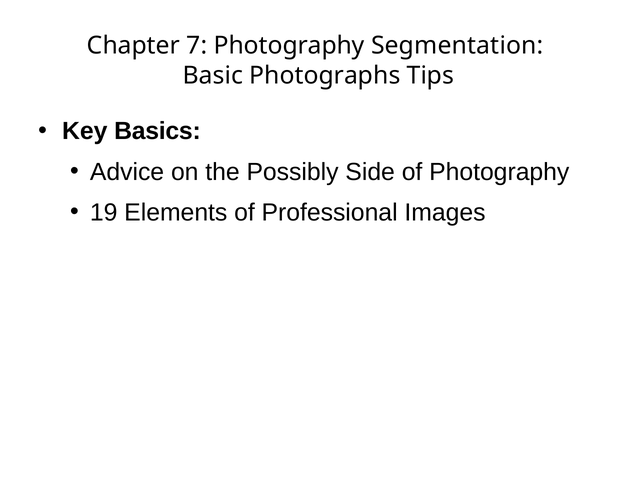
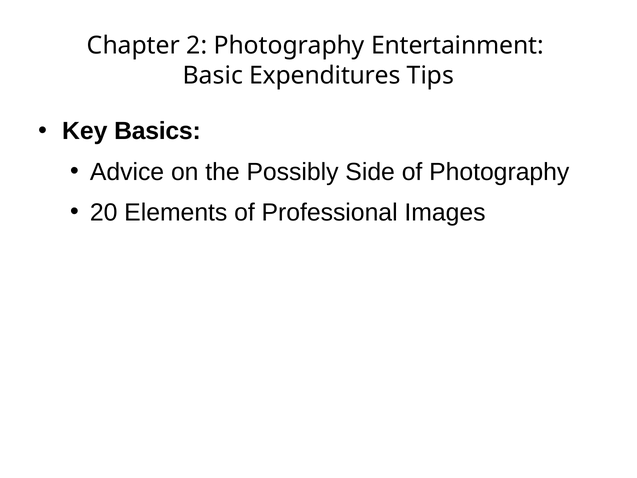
7: 7 -> 2 (197, 46)
Segmentation: Segmentation -> Entertainment (457, 46)
Photographs: Photographs -> Expenditures (325, 76)
19: 19 -> 20 (104, 212)
